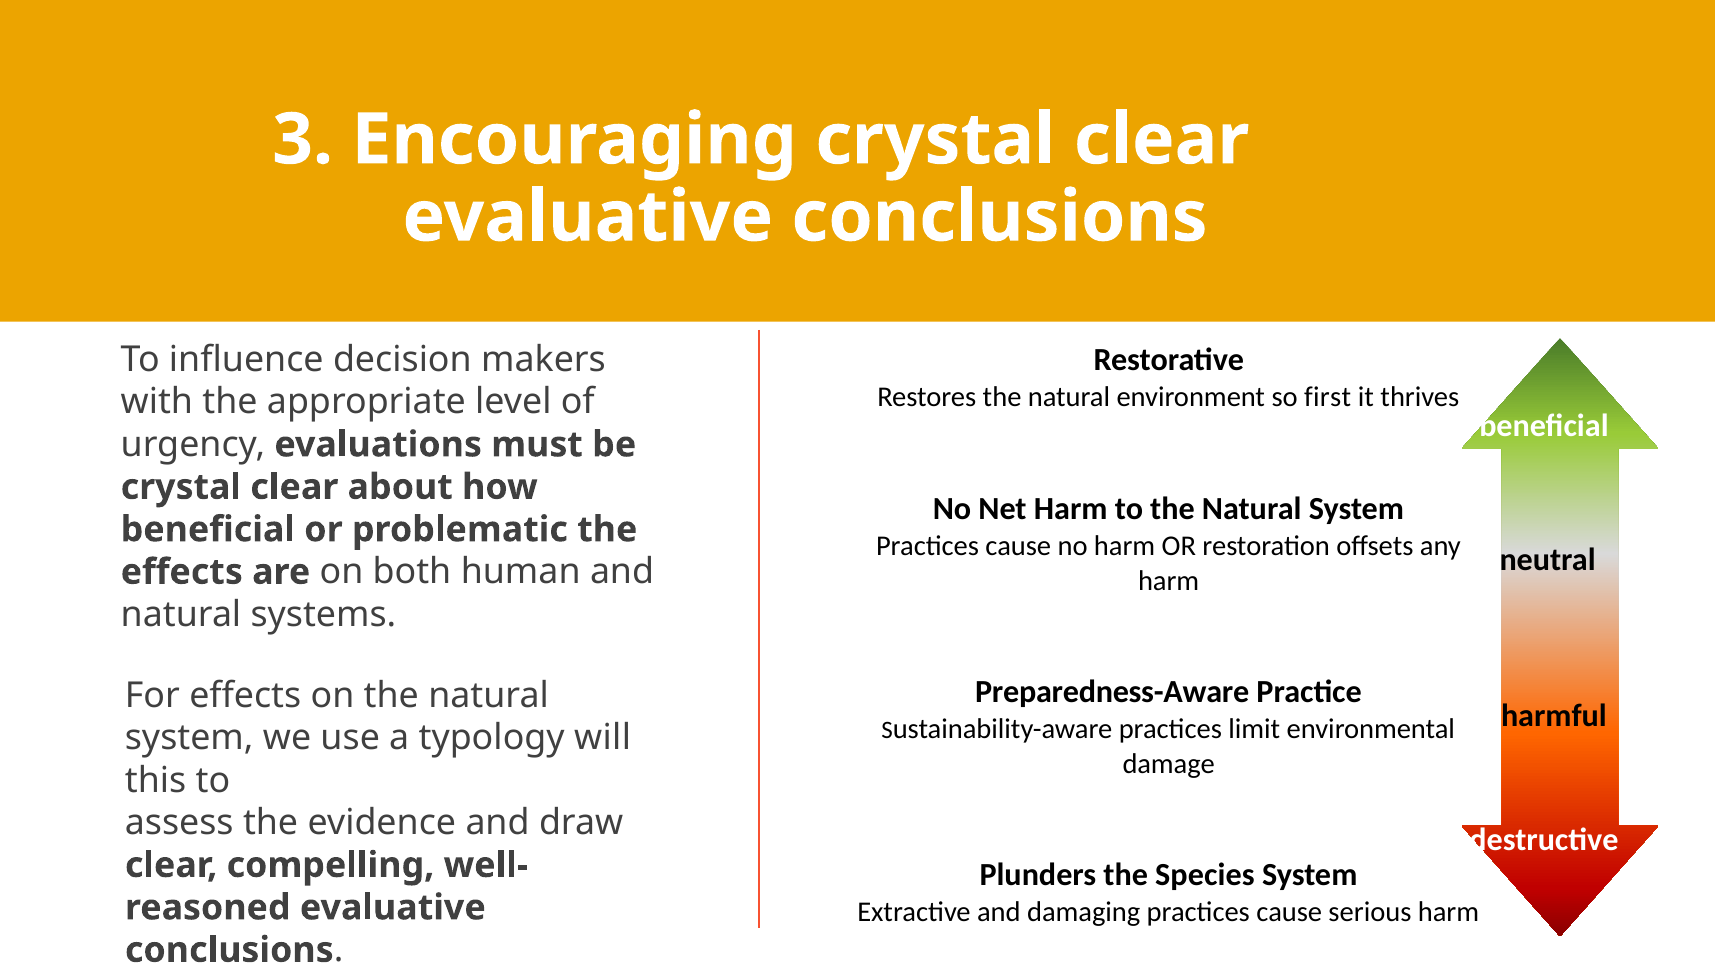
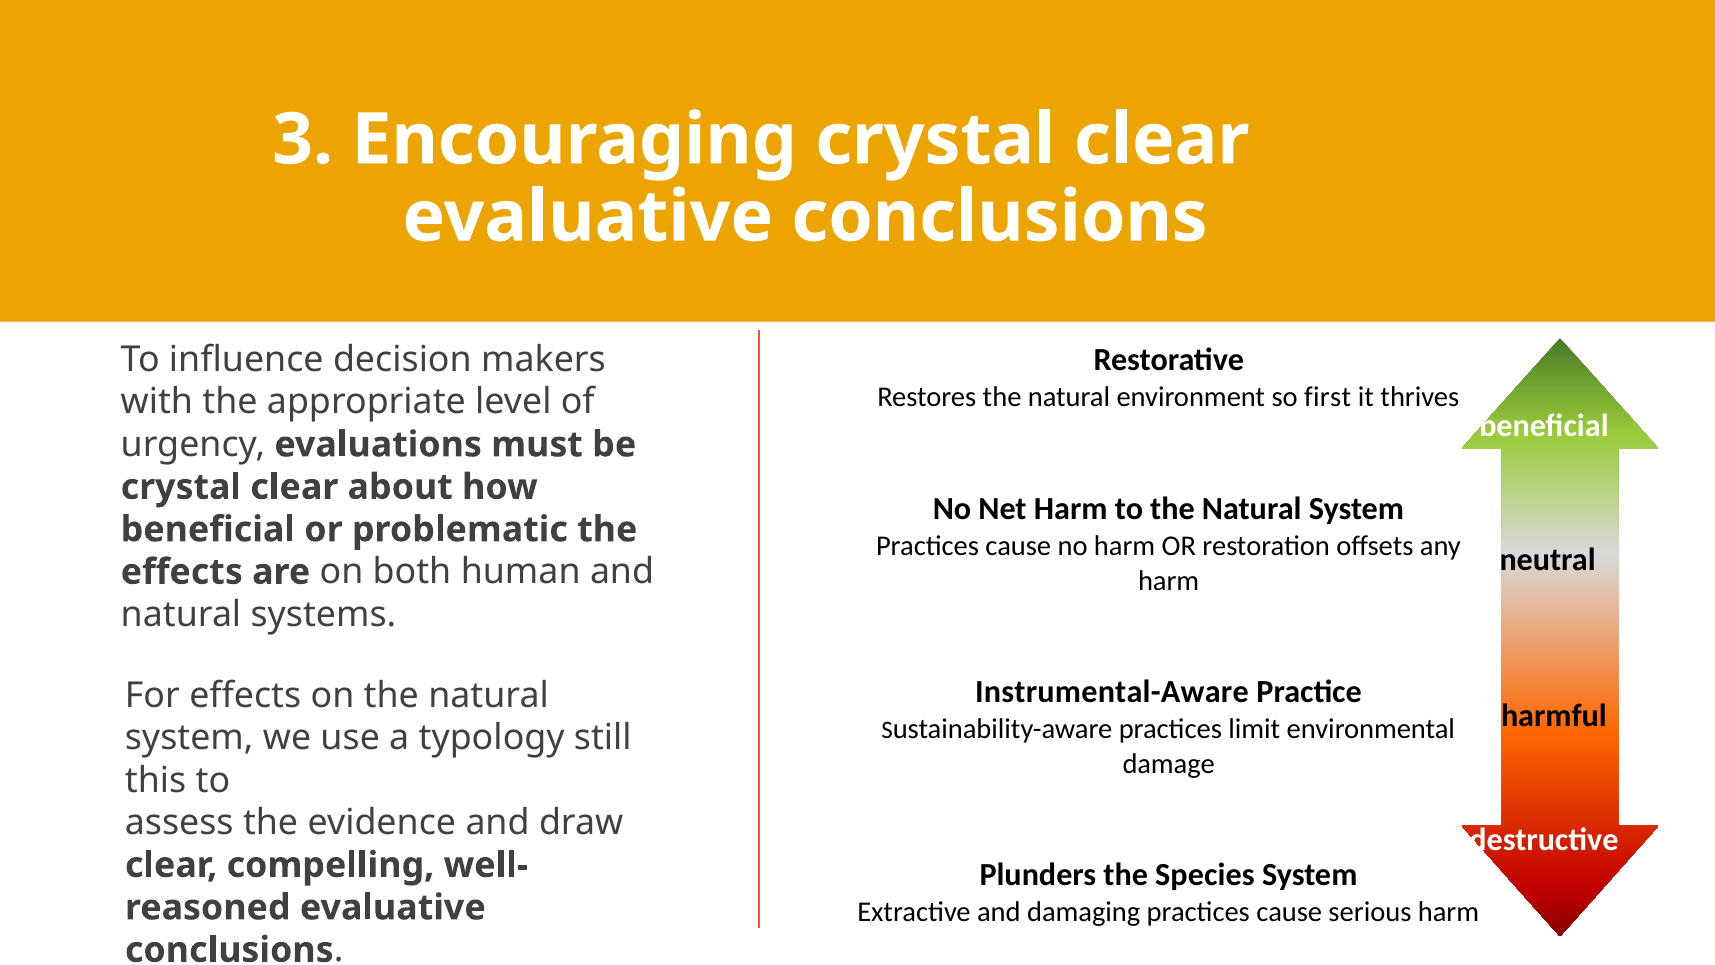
Preparedness-Aware: Preparedness-Aware -> Instrumental-Aware (1112, 692)
will: will -> still (603, 738)
